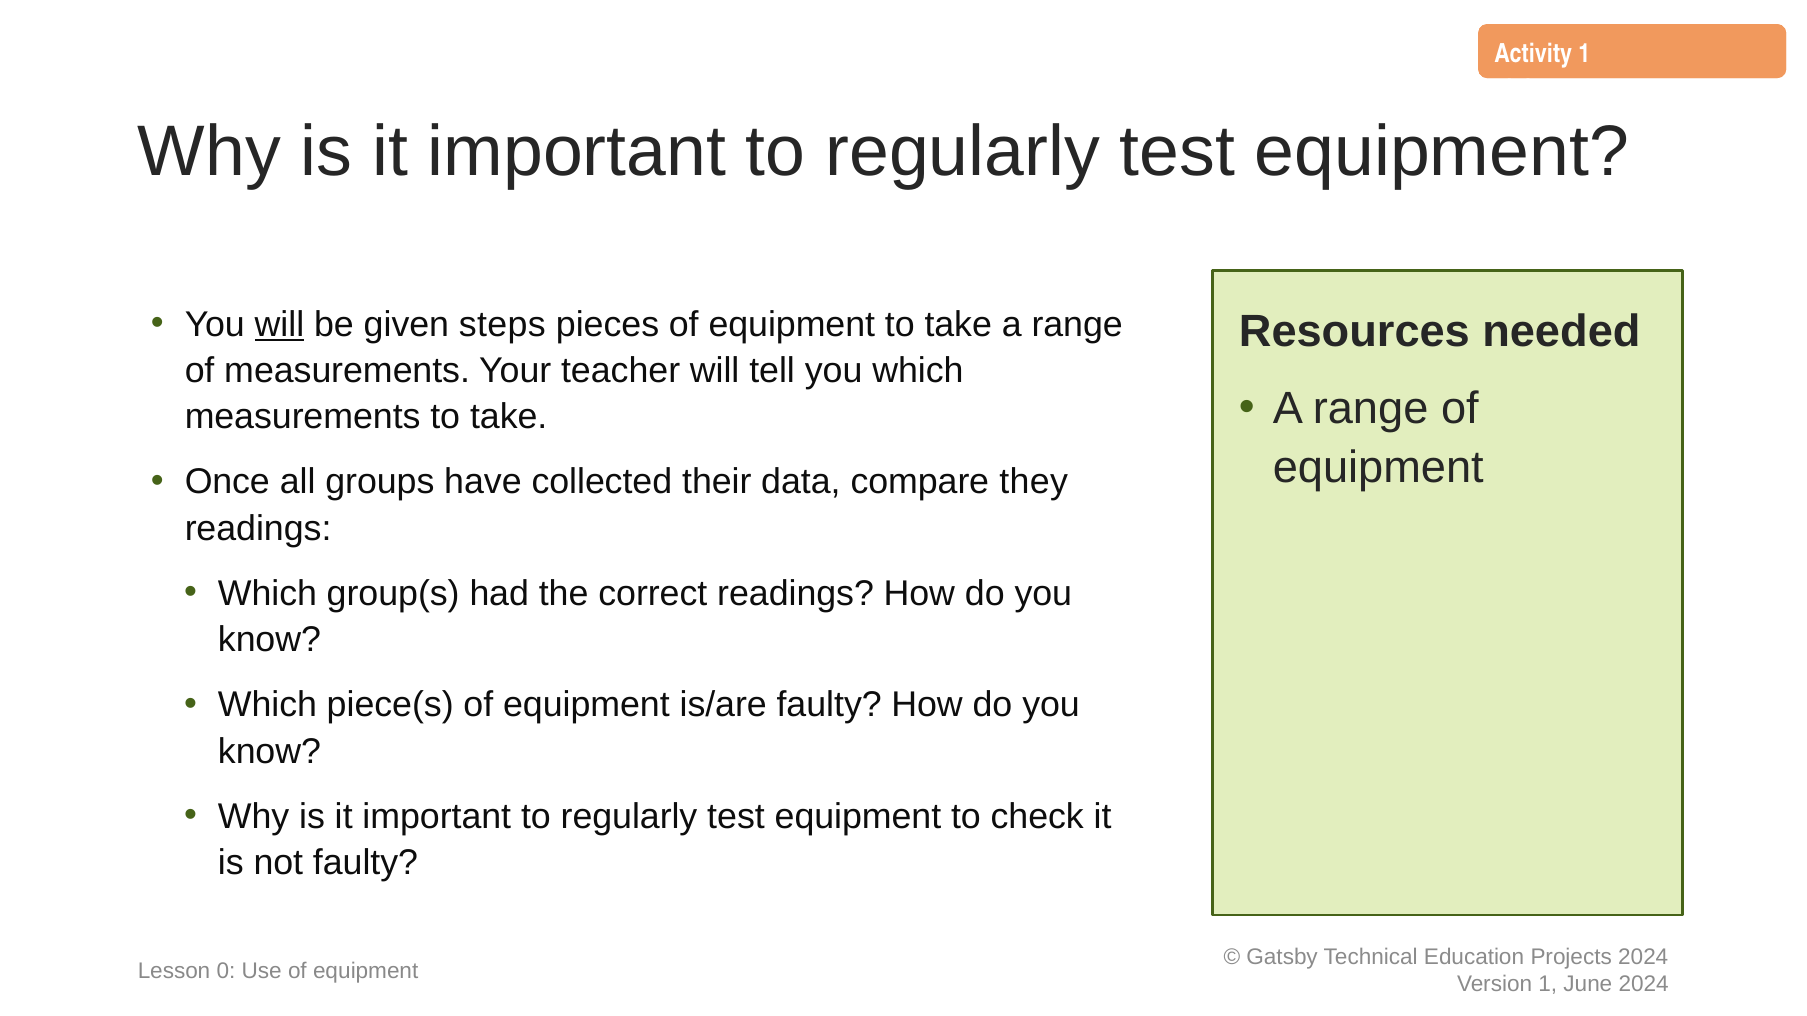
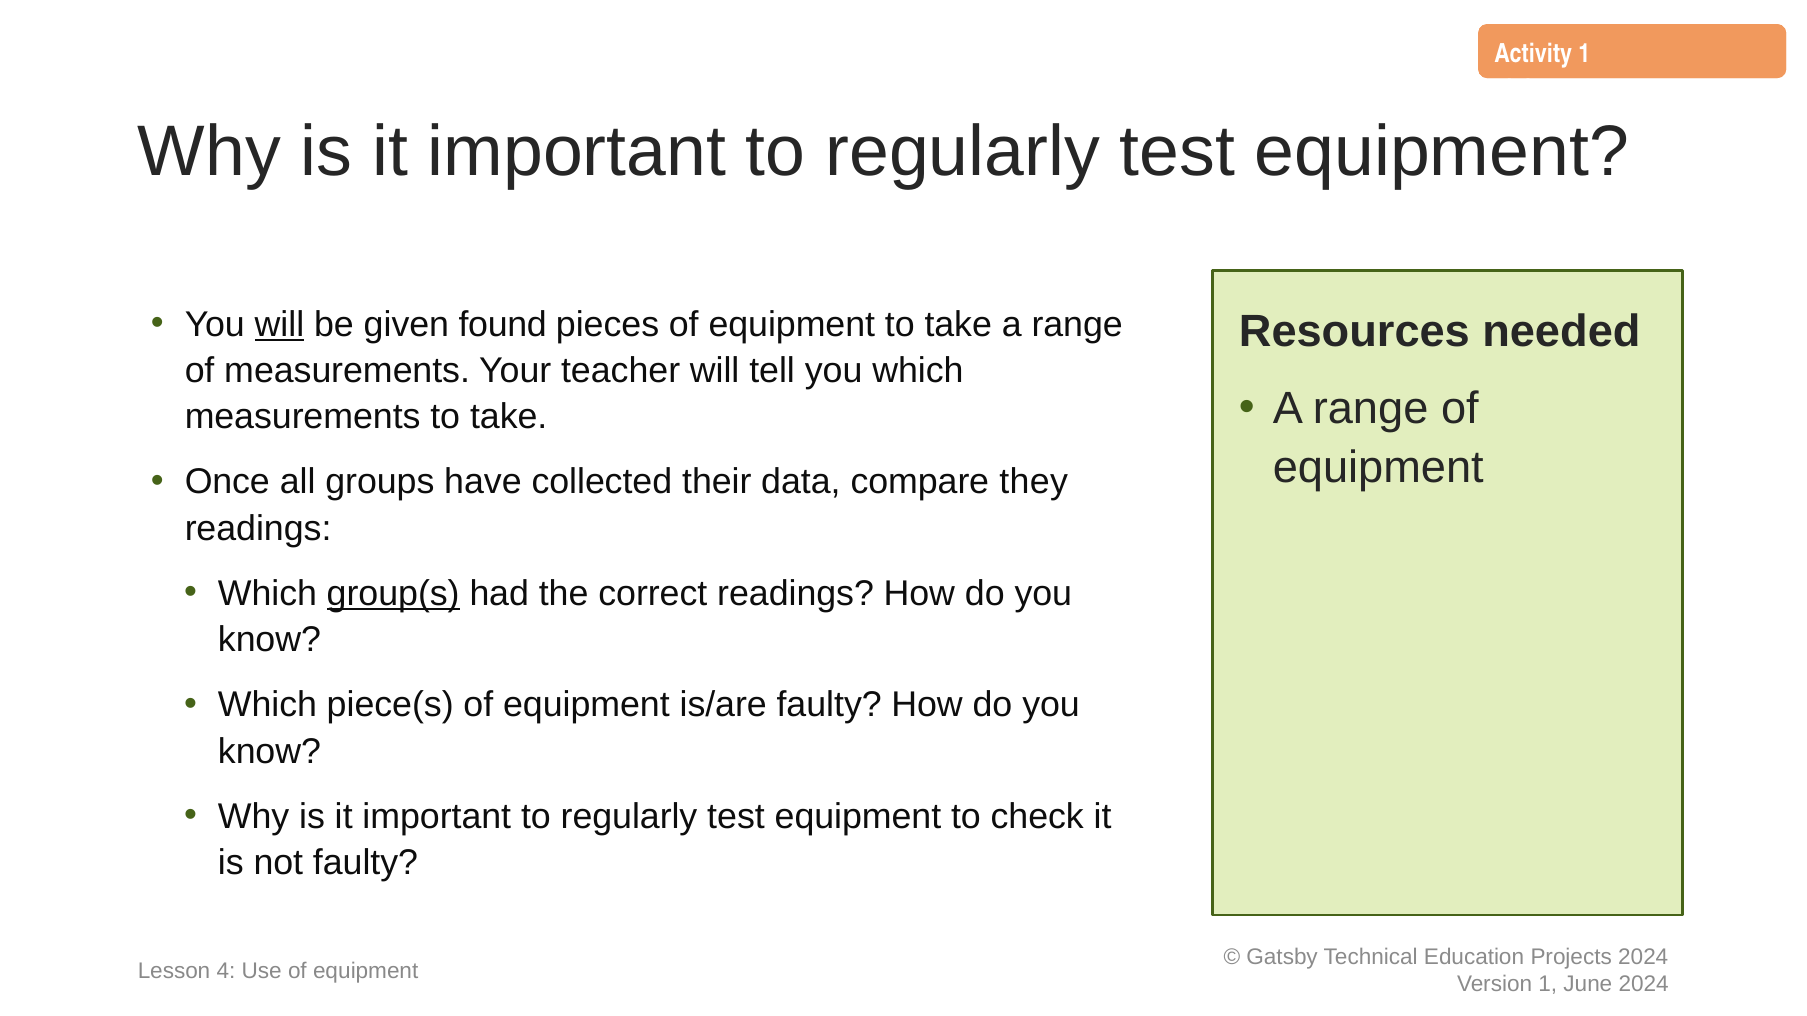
steps: steps -> found (503, 325)
group(s underline: none -> present (393, 594)
0: 0 -> 4 (226, 972)
